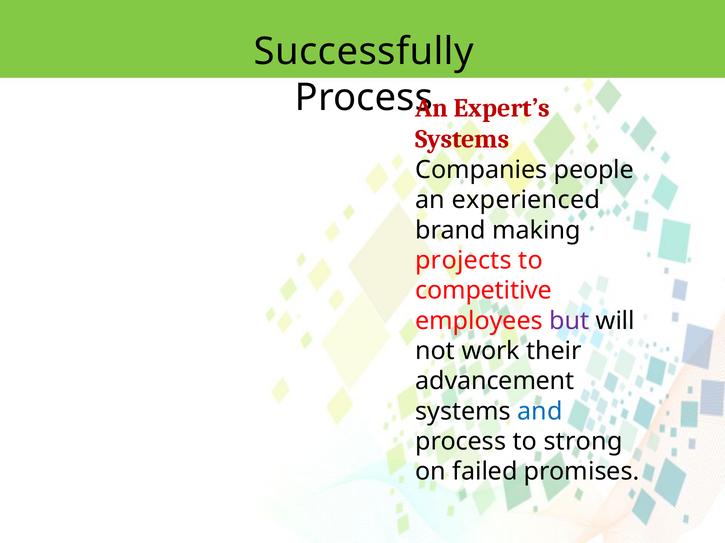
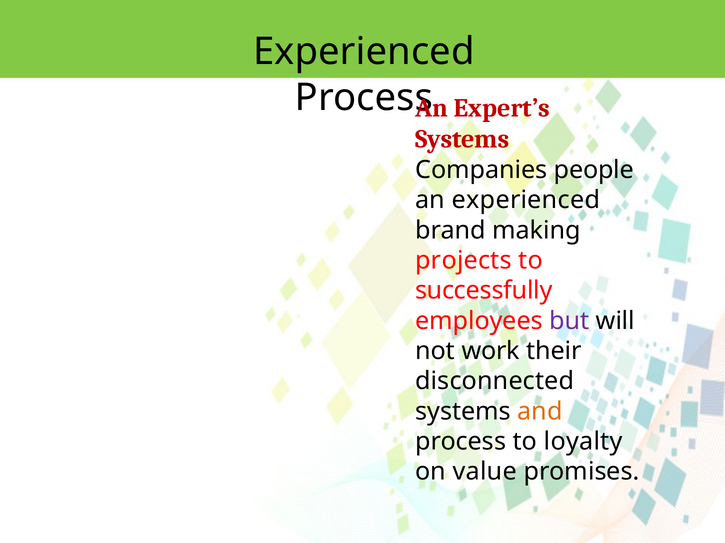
Successfully: Successfully -> Experienced (364, 52)
competitive: competitive -> successfully (484, 291)
advancement: advancement -> disconnected (495, 382)
and colour: blue -> orange (540, 412)
strong: strong -> loyalty (583, 442)
failed: failed -> value (485, 472)
